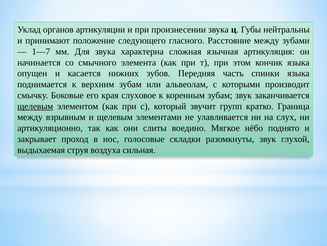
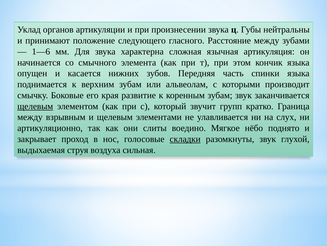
1—7: 1—7 -> 1—6 (41, 51)
слуховое: слуховое -> развитие (139, 95)
складки underline: none -> present (185, 139)
